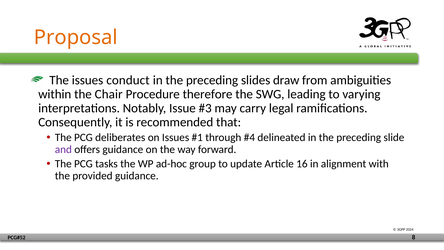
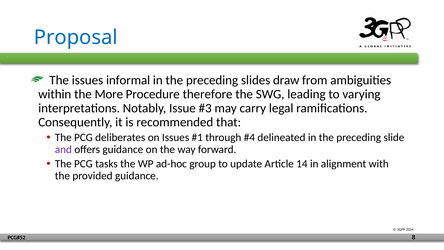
Proposal colour: orange -> blue (76, 37)
conduct: conduct -> informal (128, 80)
Chair: Chair -> More (109, 94)
16: 16 -> 14 (302, 164)
